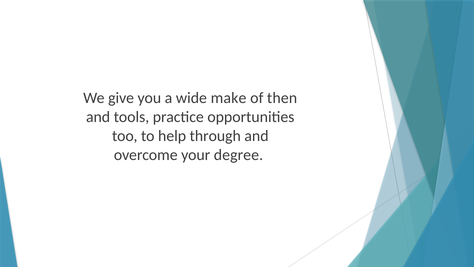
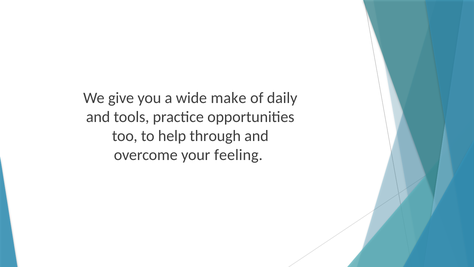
then: then -> daily (282, 98)
degree: degree -> feeling (238, 155)
